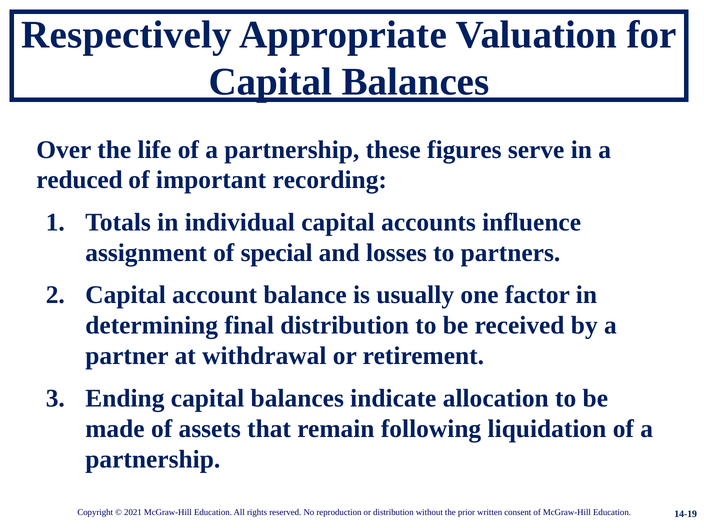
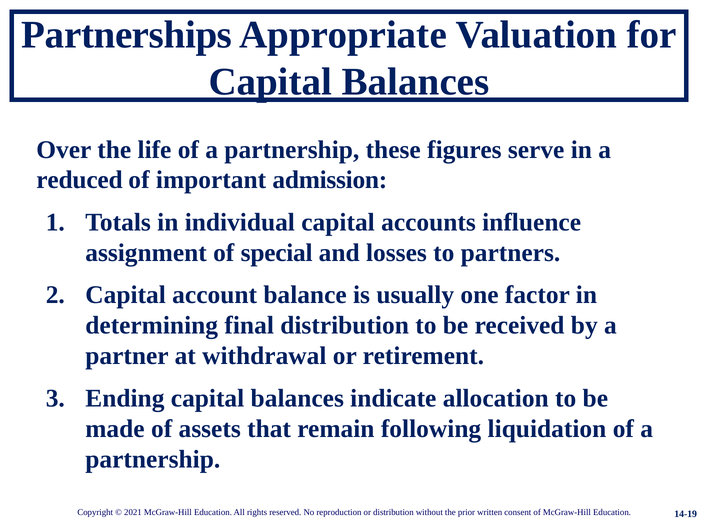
Respectively: Respectively -> Partnerships (127, 35)
recording: recording -> admission (330, 180)
